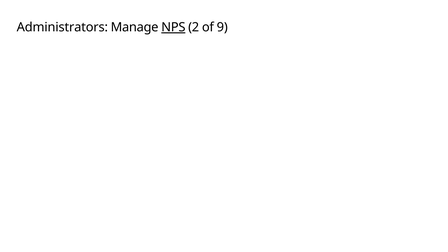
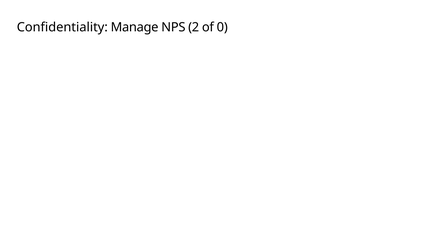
Administrators: Administrators -> Confidentiality (62, 27)
NPS underline: present -> none (173, 27)
9: 9 -> 0 (222, 27)
